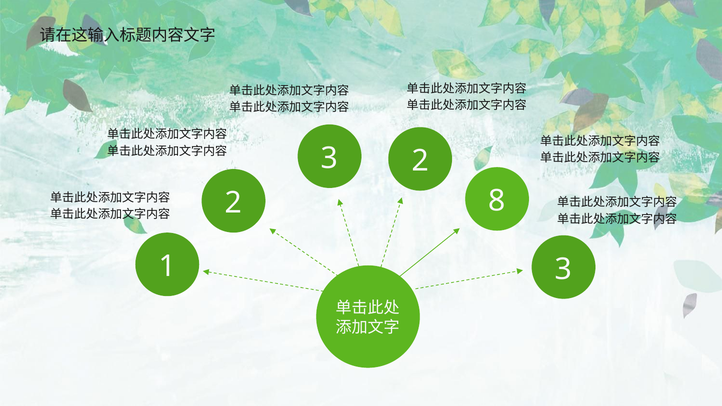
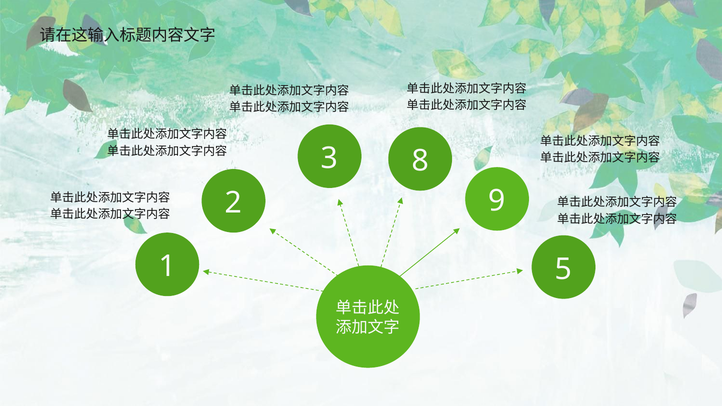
2: 2 -> 8 (420, 161)
8: 8 -> 9 (497, 201)
1 3: 3 -> 5 (564, 269)
